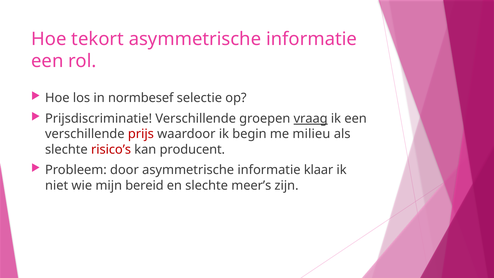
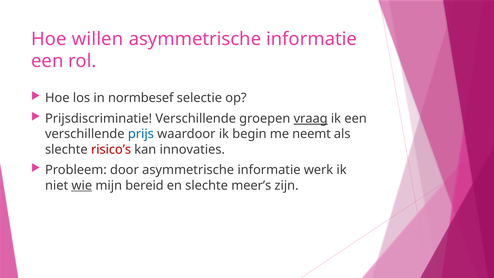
tekort: tekort -> willen (98, 39)
prijs colour: red -> blue (141, 134)
milieu: milieu -> neemt (312, 134)
producent: producent -> innovaties (192, 149)
klaar: klaar -> werk (319, 170)
wie underline: none -> present (82, 185)
